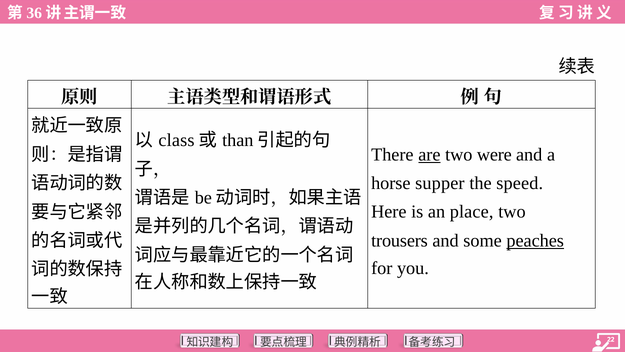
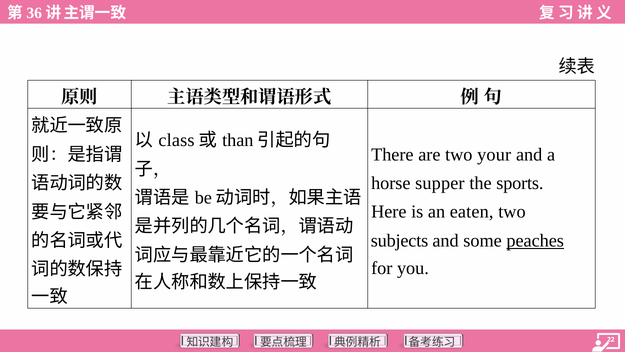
are underline: present -> none (429, 154)
were: were -> your (494, 154)
speed: speed -> sports (520, 183)
place: place -> eaten (472, 212)
trousers: trousers -> subjects (400, 240)
